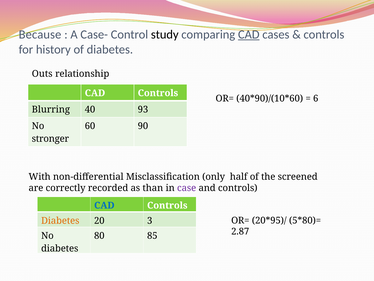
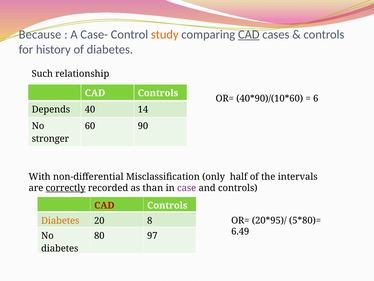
study colour: black -> orange (165, 35)
Outs: Outs -> Such (42, 74)
Blurring: Blurring -> Depends (51, 109)
93: 93 -> 14 (143, 109)
screened: screened -> intervals (298, 176)
correctly underline: none -> present (66, 188)
CAD colour: blue -> red (104, 205)
3: 3 -> 8 (150, 220)
2.87: 2.87 -> 6.49 (240, 231)
85: 85 -> 97 (152, 235)
